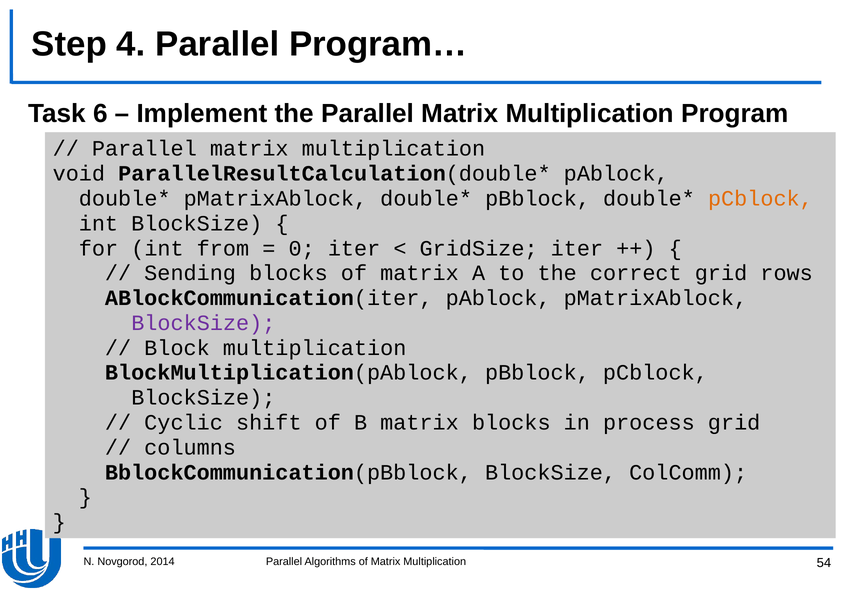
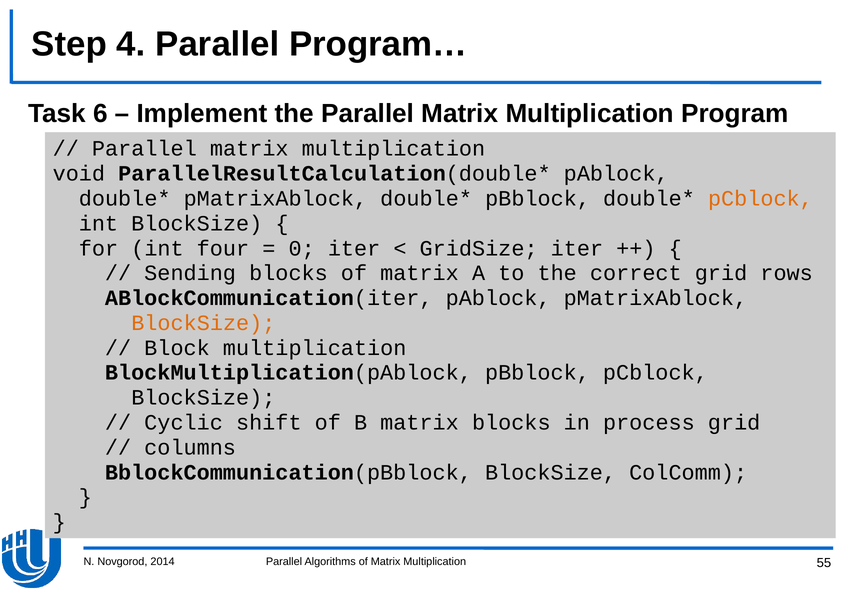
from: from -> four (223, 248)
BlockSize colour: purple -> orange (203, 323)
54: 54 -> 55 (824, 563)
